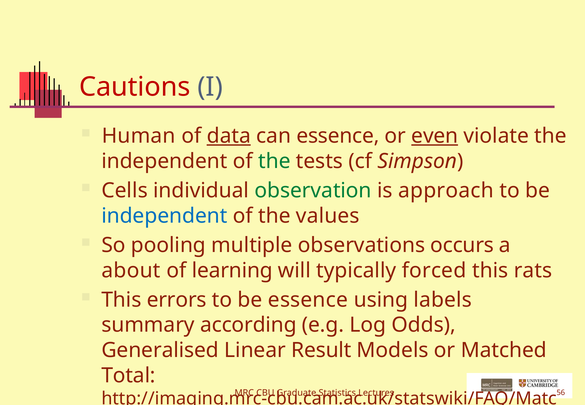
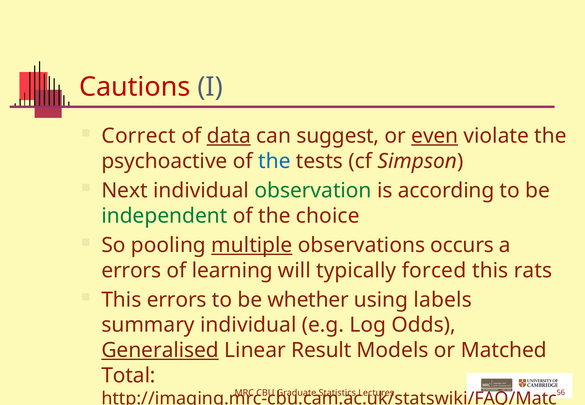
Human: Human -> Correct (139, 136)
can essence: essence -> suggest (338, 136)
independent: independent -> psychoactive (164, 161)
the colour: green -> blue (274, 161)
Cells: Cells -> Next (125, 191)
approach: approach -> according (446, 191)
independent colour: blue -> green (164, 216)
values: values -> choice (328, 216)
multiple underline: none -> present (252, 245)
about: about -> errors (131, 271)
be essence: essence -> whether (308, 300)
summary according: according -> individual (248, 325)
Generalised underline: none -> present (160, 350)
